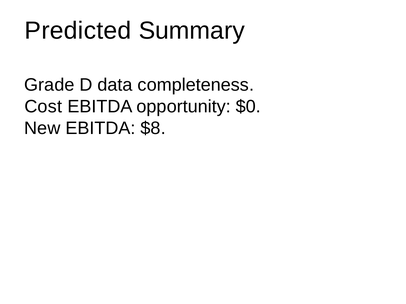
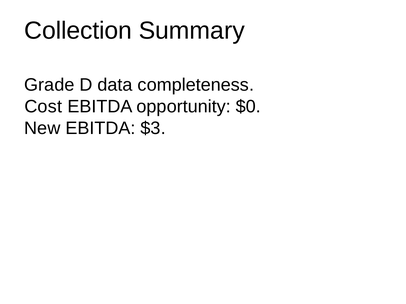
Predicted: Predicted -> Collection (78, 31)
$8: $8 -> $3 (153, 128)
